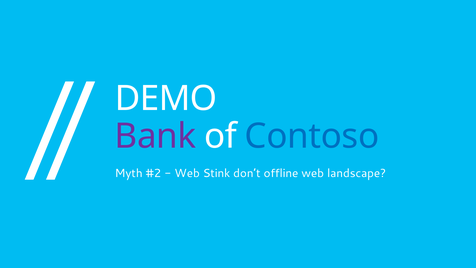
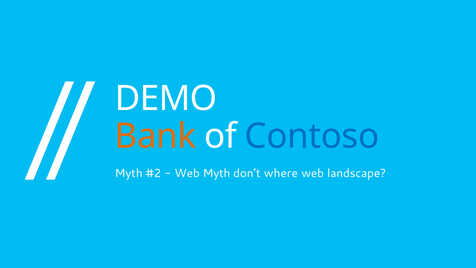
Bank colour: purple -> orange (155, 136)
Web Stink: Stink -> Myth (217, 173)
offline: offline -> where (281, 173)
